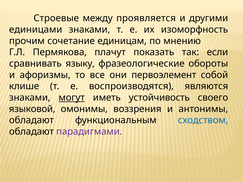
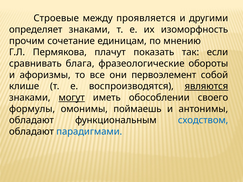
единицами: единицами -> определяет (36, 30)
языку: языку -> блага (80, 64)
являются underline: none -> present (206, 86)
устойчивость: устойчивость -> обособлении (159, 98)
языковой: языковой -> формулы (32, 109)
воззрения: воззрения -> поймаешь (137, 109)
парадигмами colour: purple -> blue (89, 132)
